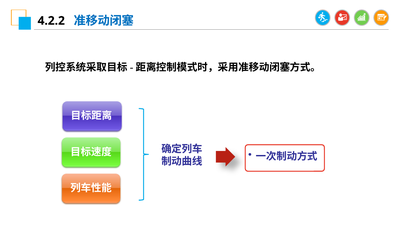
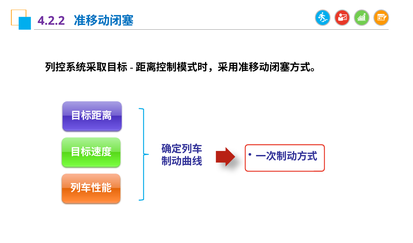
4.2.2 colour: black -> purple (51, 21)
